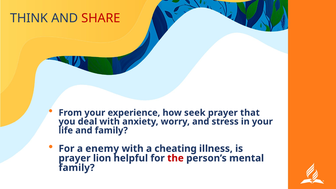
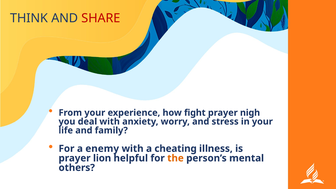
seek: seek -> fight (195, 113)
that: that -> nigh (250, 113)
the colour: red -> orange (175, 158)
family: family -> others (77, 168)
